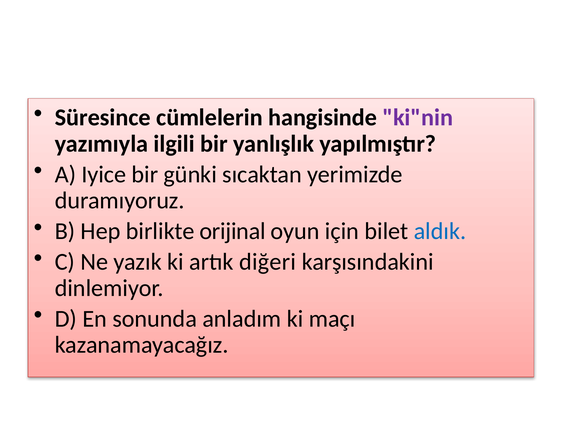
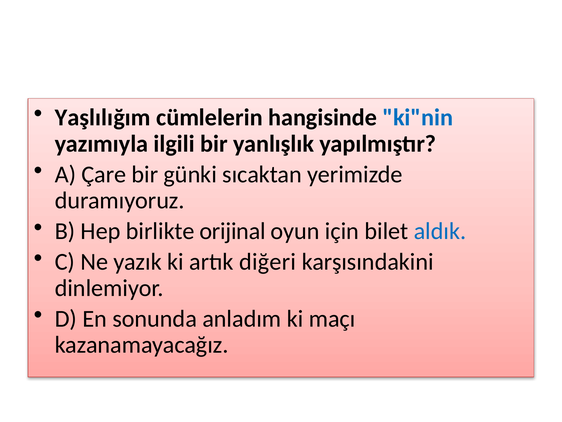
Süresince: Süresince -> Yaşlılığım (103, 117)
ki"nin colour: purple -> blue (418, 117)
Iyice: Iyice -> Çare (104, 174)
